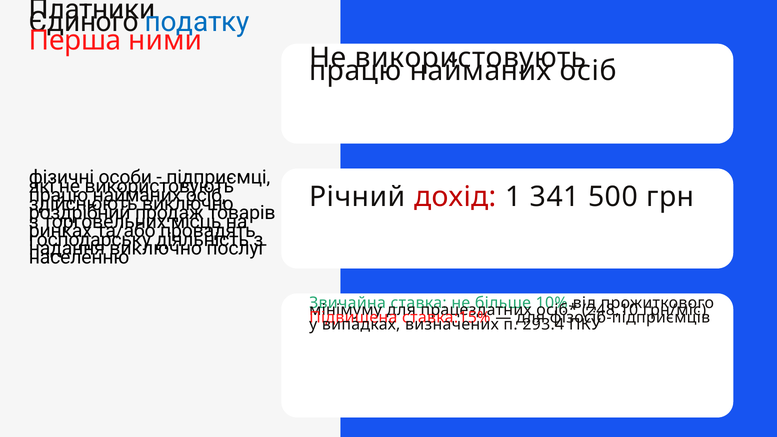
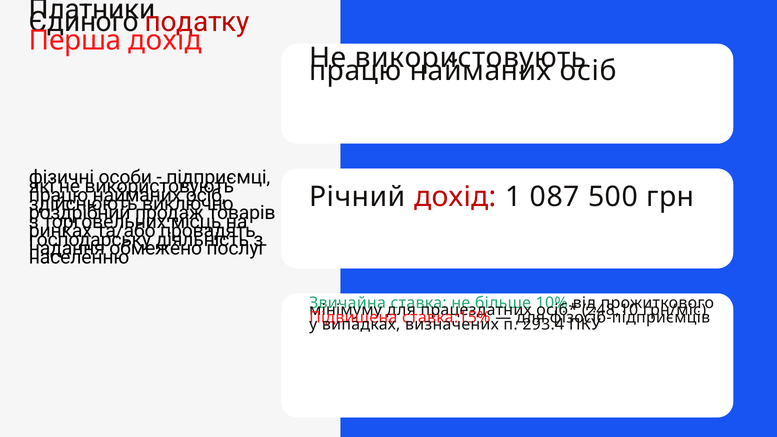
податку colour: blue -> red (197, 22)
Перша ними: ними -> дохід (165, 40)
341: 341 -> 087 (555, 197)
виключно: виключно -> обмежено (156, 249)
